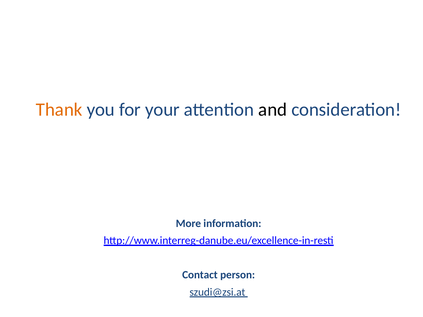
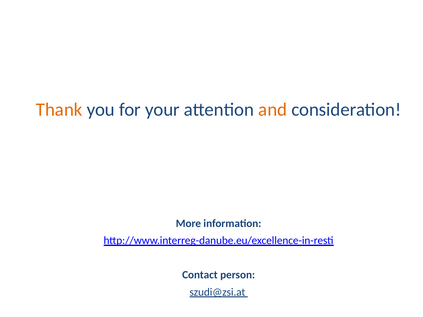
and colour: black -> orange (273, 110)
